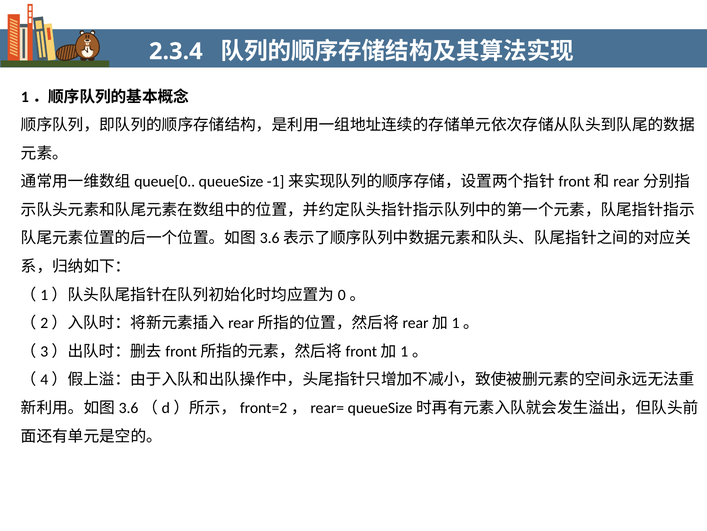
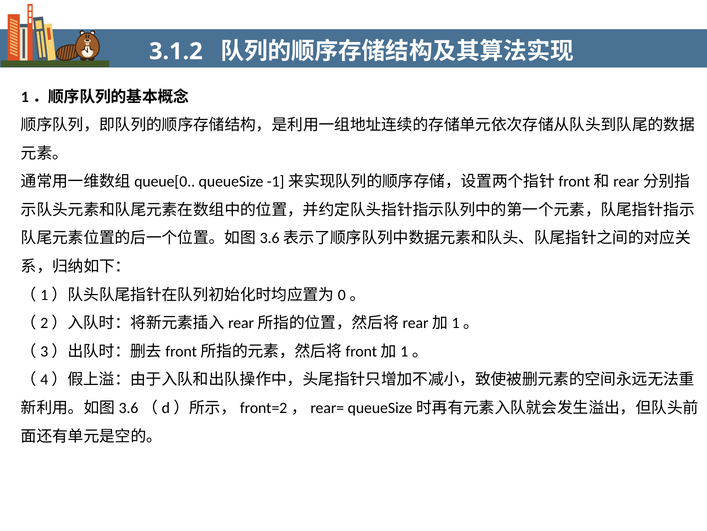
2.3.4: 2.3.4 -> 3.1.2 (176, 51)
